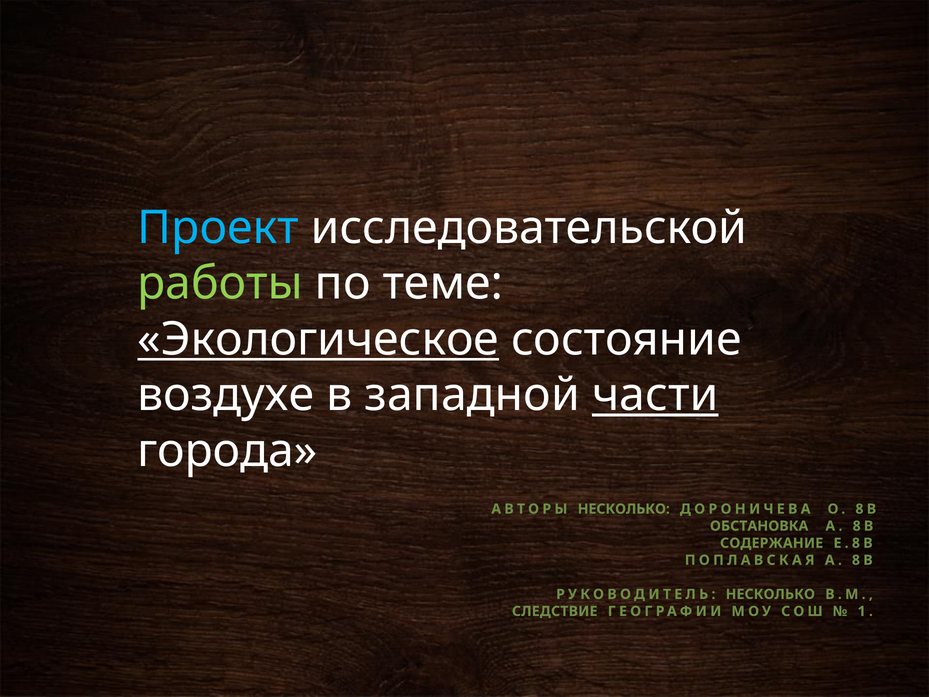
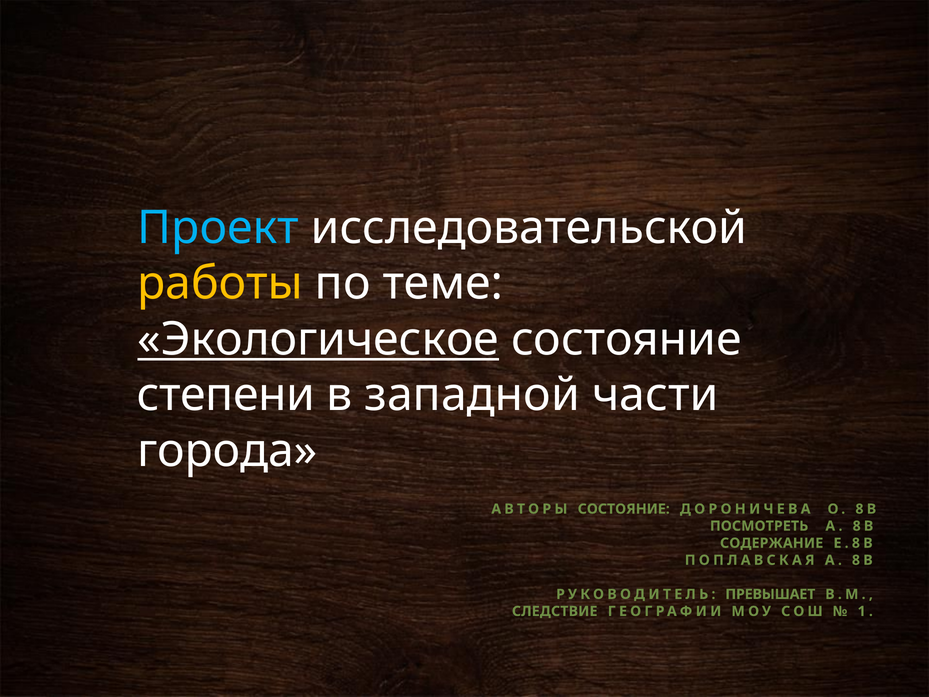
работы colour: light green -> yellow (220, 283)
воздухе: воздухе -> степени (226, 395)
части underline: present -> none (655, 395)
АВТОРЫ НЕСКОЛЬКО: НЕСКОЛЬКО -> СОСТОЯНИЕ (624, 509)
ОБСТАНОВКА: ОБСТАНОВКА -> ПОСМОТРЕТЬ (759, 526)
РУКОВОДИТЕЛЬ НЕСКОЛЬКО: НЕСКОЛЬКО -> ПРЕВЫШАЕТ (770, 594)
